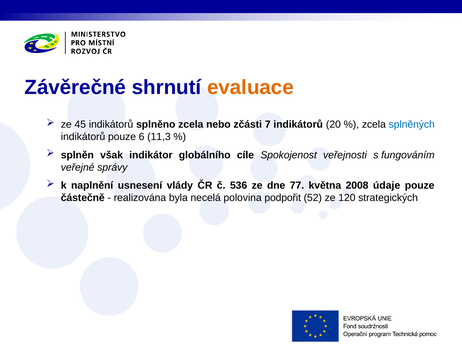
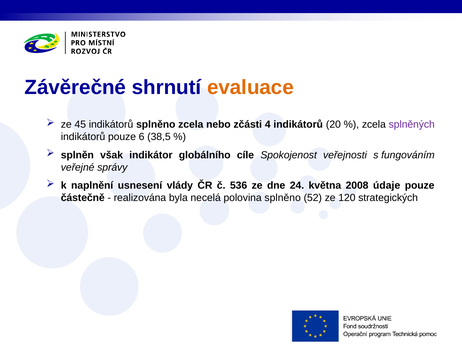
7: 7 -> 4 (268, 124)
splněných colour: blue -> purple (412, 124)
11,3: 11,3 -> 38,5 (159, 137)
77: 77 -> 24 (297, 185)
polovina podpořit: podpořit -> splněno (283, 198)
